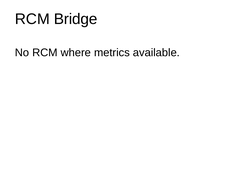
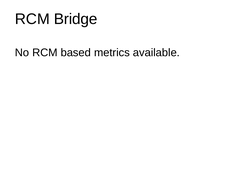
where: where -> based (76, 52)
